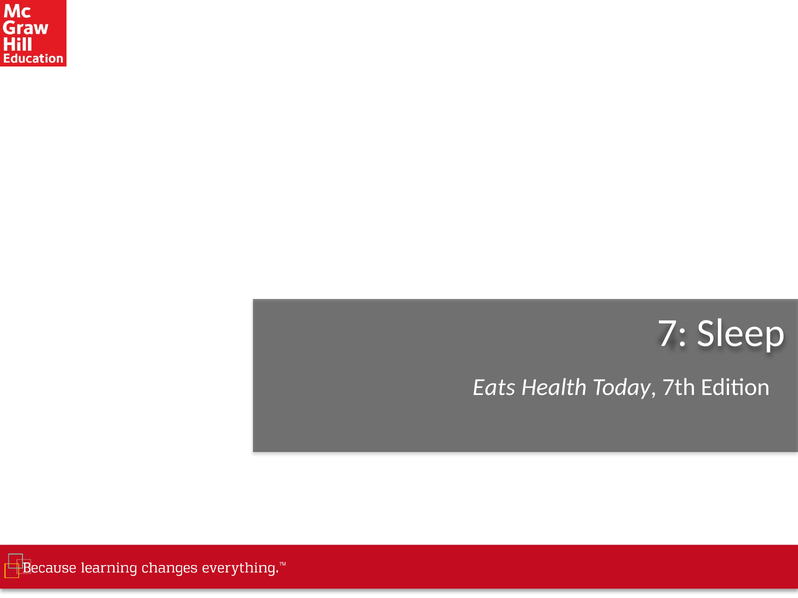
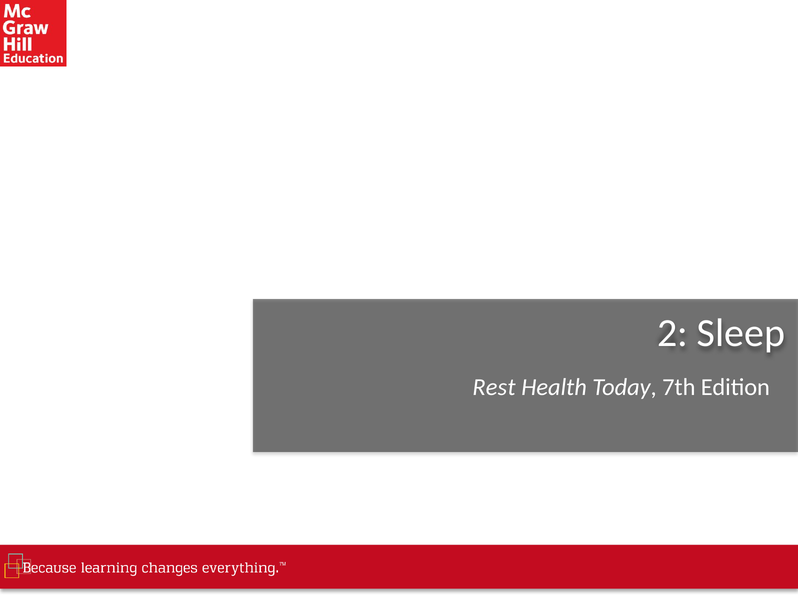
7: 7 -> 2 (673, 334)
Eats: Eats -> Rest (494, 388)
